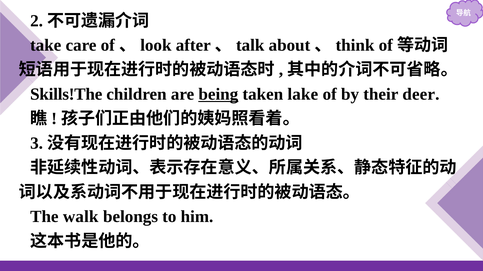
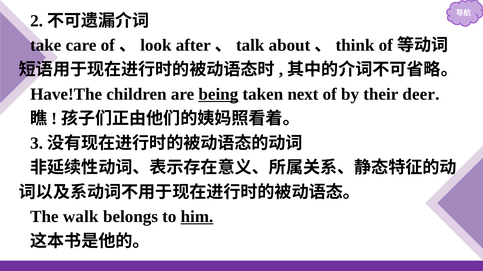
Skills!The: Skills!The -> Have!The (66, 94)
lake: lake -> next (303, 94)
him underline: none -> present (197, 217)
